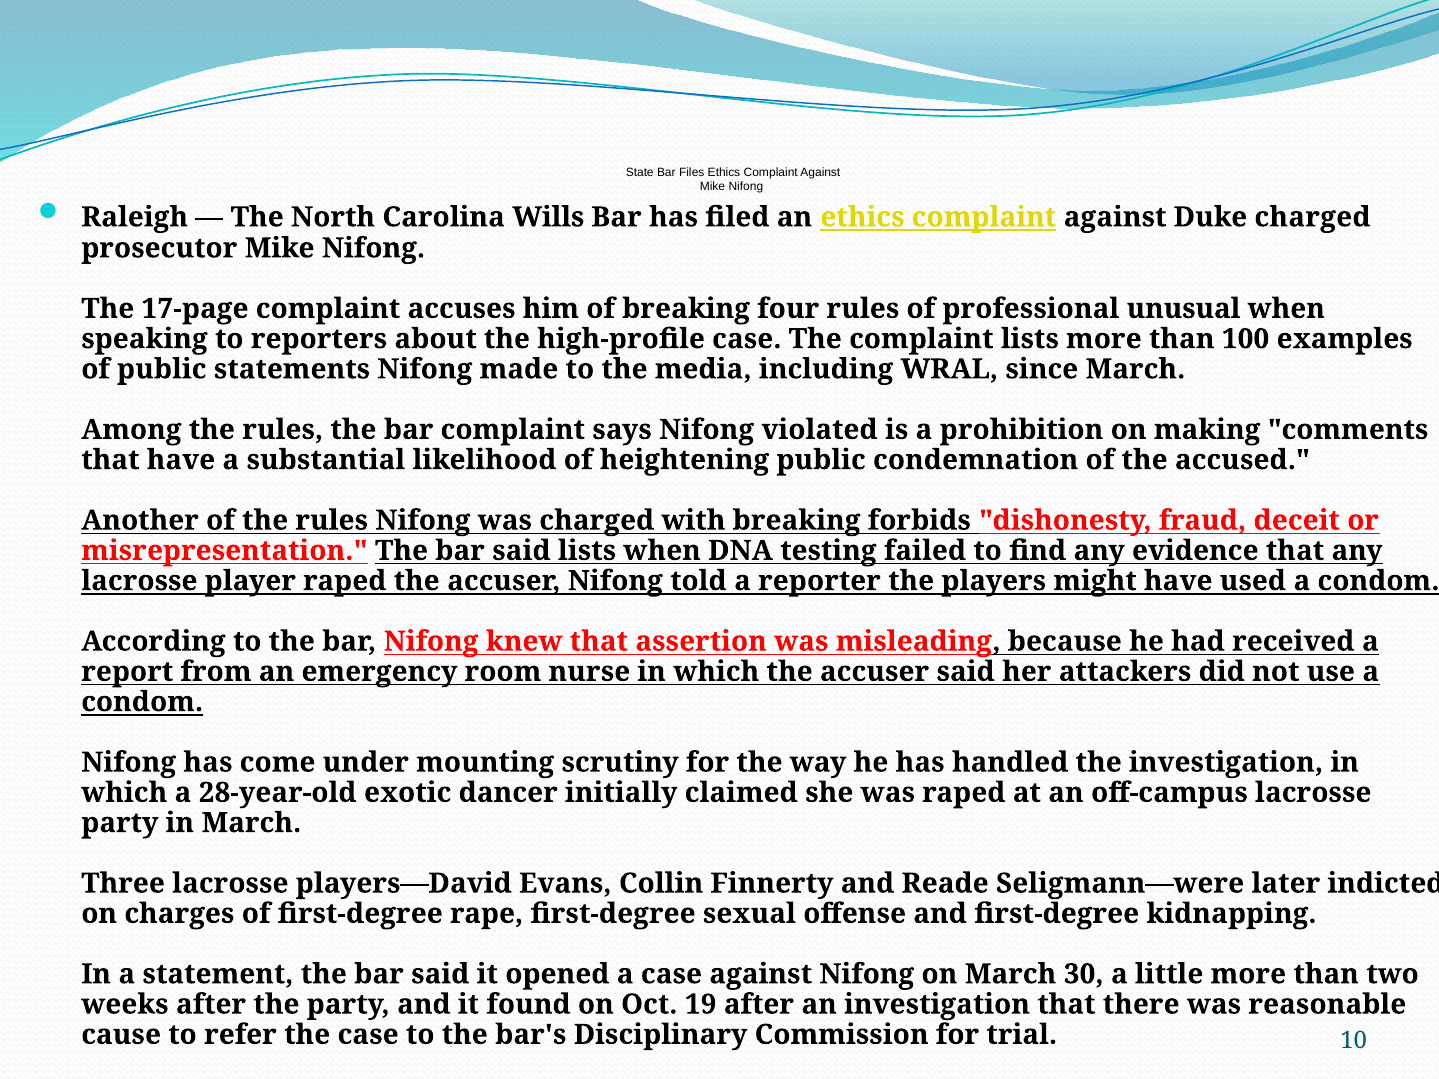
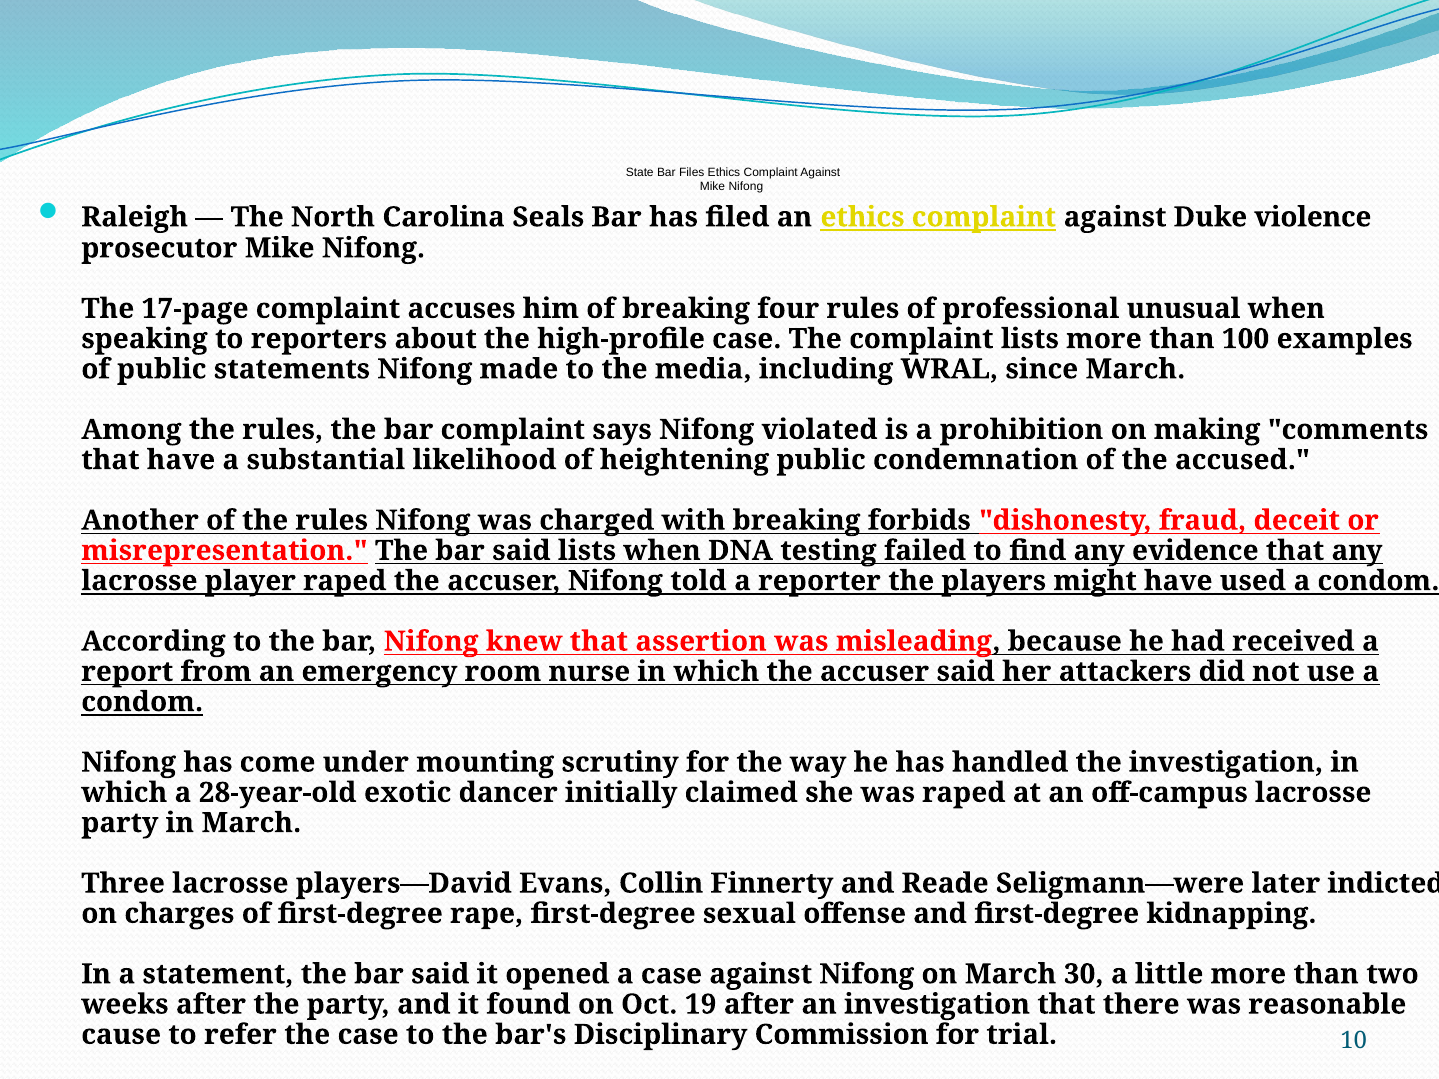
Wills: Wills -> Seals (548, 217)
Duke charged: charged -> violence (1313, 217)
